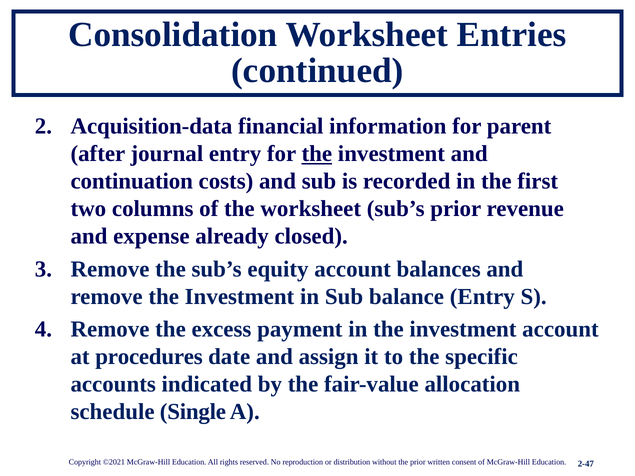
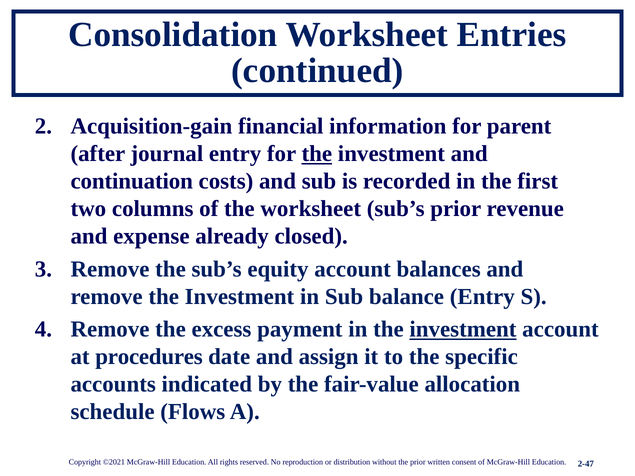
Acquisition-data: Acquisition-data -> Acquisition-gain (151, 126)
investment underline: none -> present (463, 330)
Single: Single -> Flows (193, 412)
